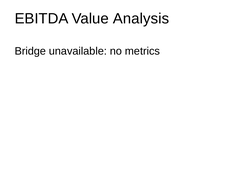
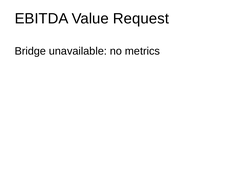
Analysis: Analysis -> Request (141, 19)
